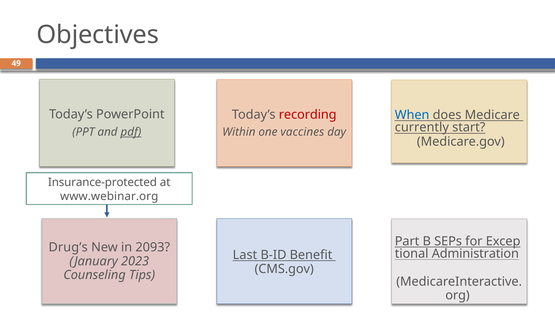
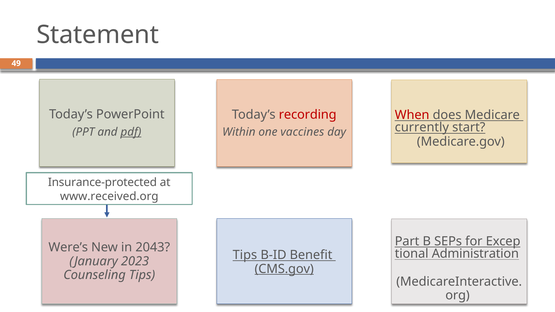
Objectives: Objectives -> Statement (98, 35)
When colour: blue -> red (412, 115)
www.webinar.org: www.webinar.org -> www.received.org (109, 196)
Drug’s: Drug’s -> Were’s (68, 248)
2093: 2093 -> 2043 (153, 248)
Last: Last -> Tips (245, 255)
CMS.gov underline: none -> present (284, 269)
